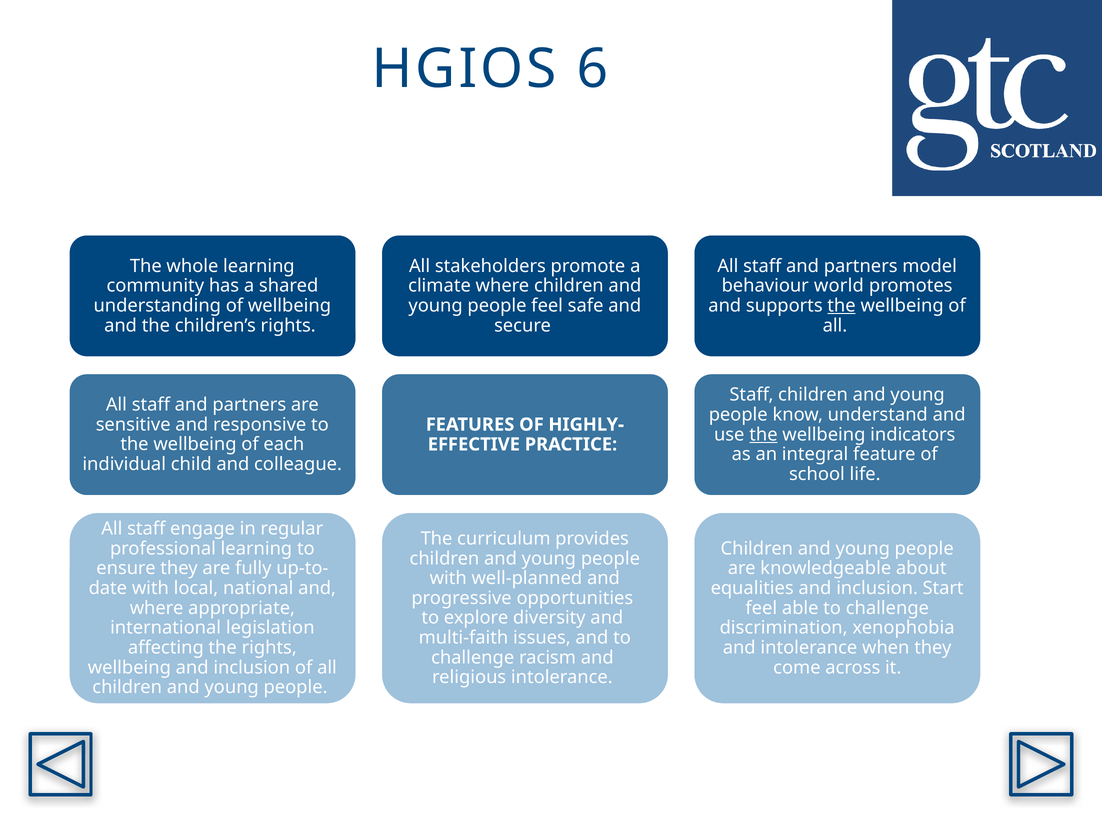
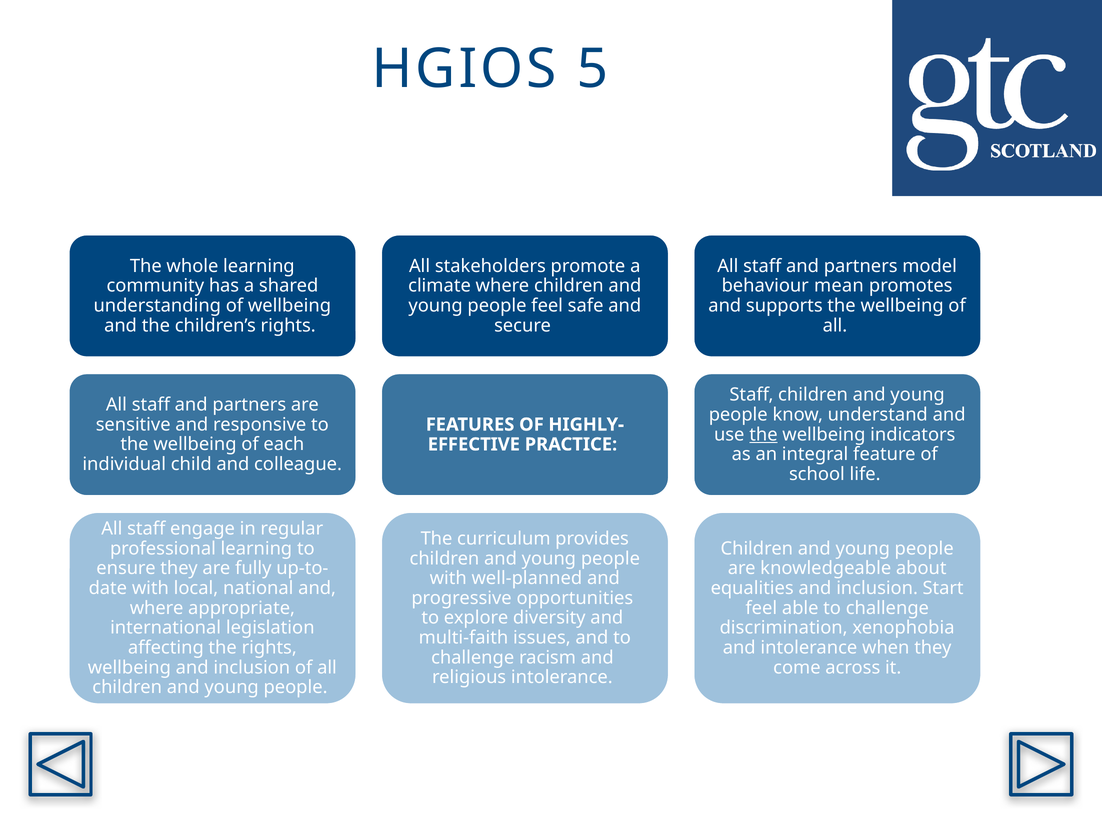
6: 6 -> 5 (593, 69)
world: world -> mean (839, 286)
the underline: present -> none (842, 306)
